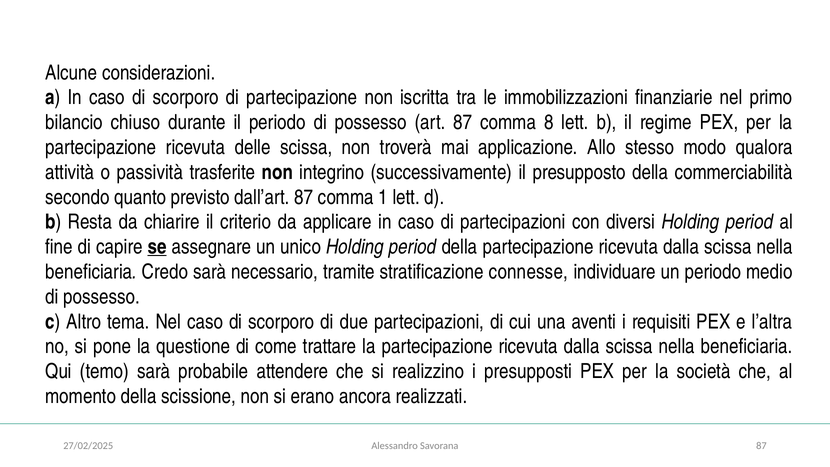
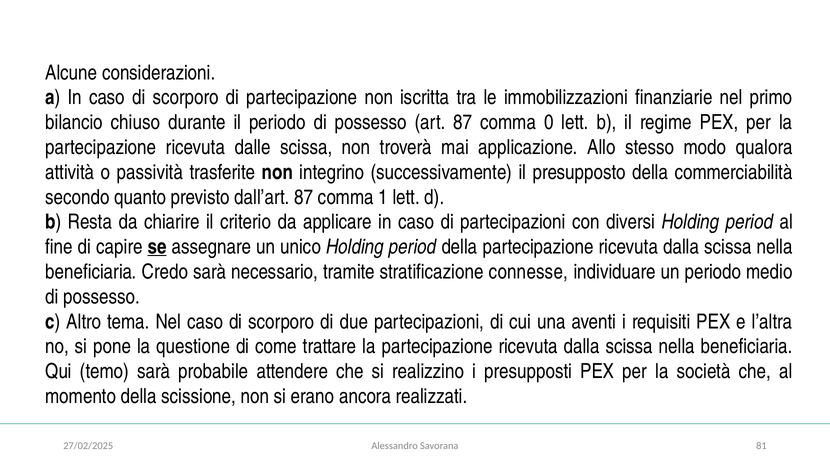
8: 8 -> 0 (549, 122)
delle: delle -> dalle (253, 147)
Savorana 87: 87 -> 81 (761, 446)
